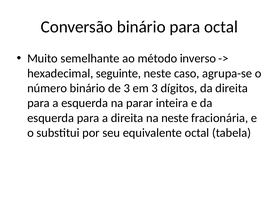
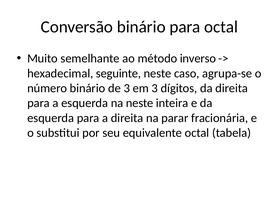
na parar: parar -> neste (140, 103)
na neste: neste -> parar (175, 118)
